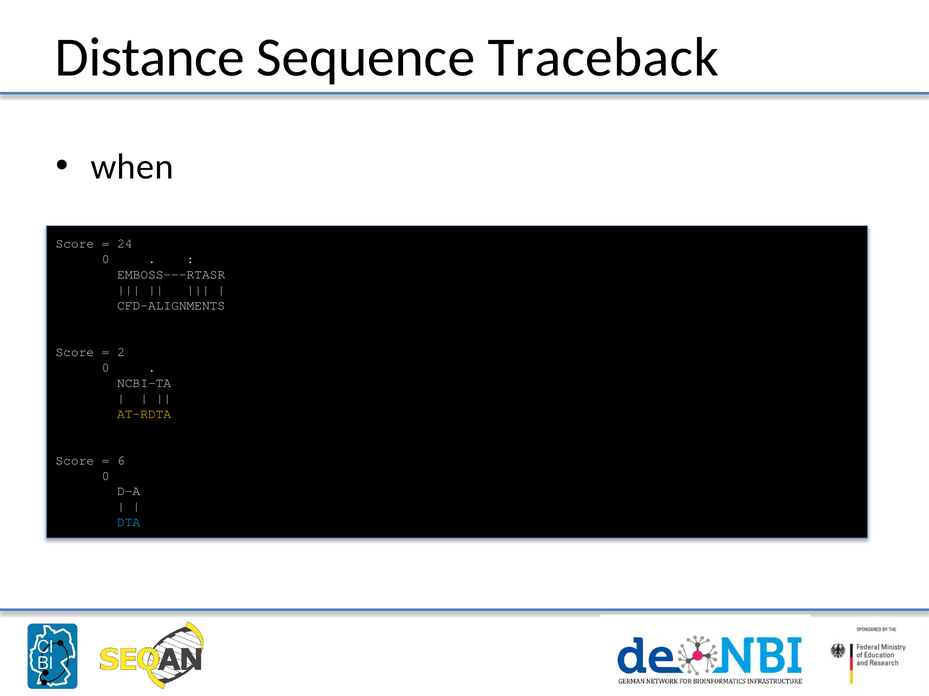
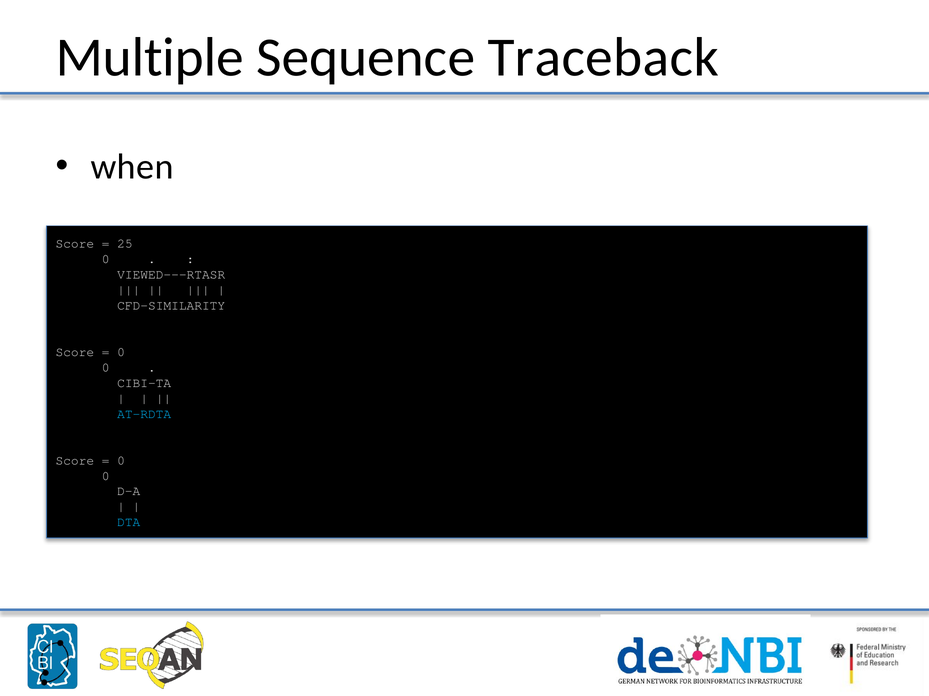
Distance: Distance -> Multiple (150, 57)
24: 24 -> 25 (125, 244)
EMBOSS---RTASR: EMBOSS---RTASR -> VIEWED---RTASR (171, 275)
CFD-ALIGNMENTS: CFD-ALIGNMENTS -> CFD-SIMILARITY (171, 306)
2: 2 -> 0 (121, 352)
NCBI-TA: NCBI-TA -> CIBI-TA (144, 383)
AT-RDTA colour: yellow -> light blue (144, 414)
6: 6 -> 0 (121, 461)
